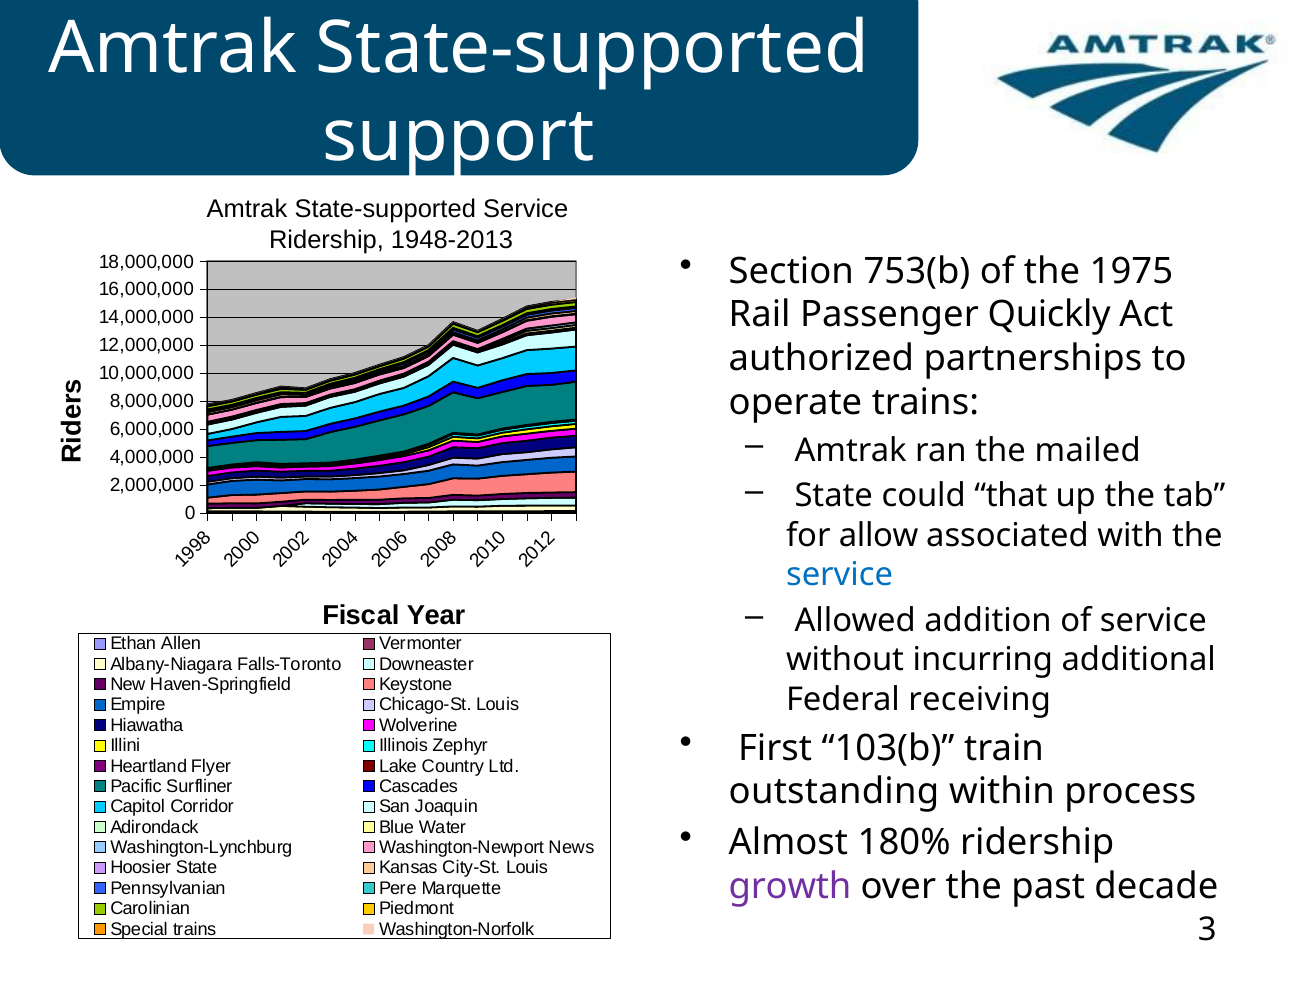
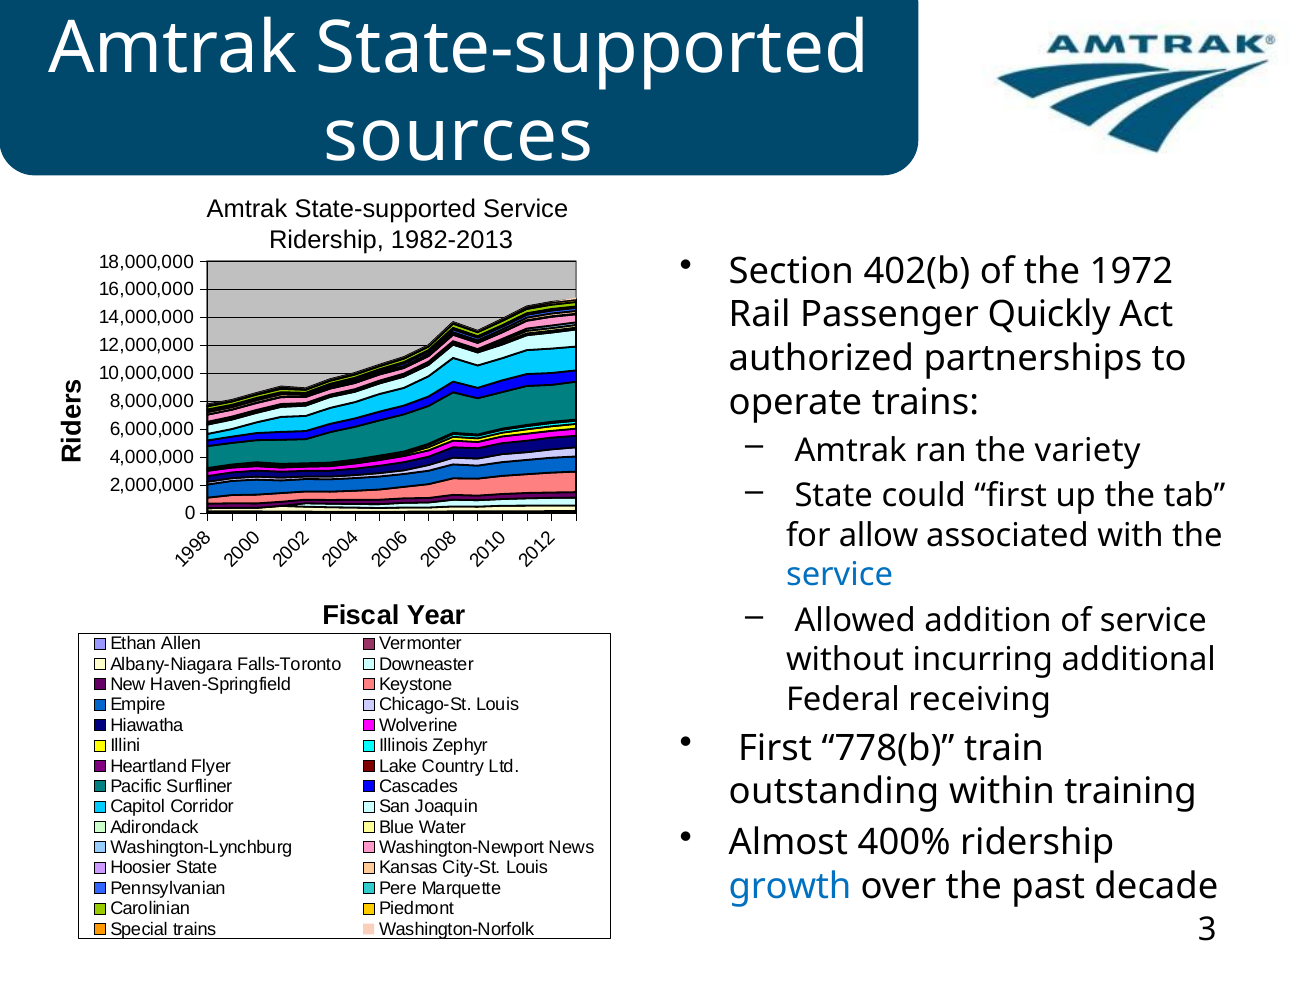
support: support -> sources (458, 136)
1948-2013: 1948-2013 -> 1982-2013 (452, 240)
753(b: 753(b -> 402(b (917, 271)
1975: 1975 -> 1972 (1131, 271)
mailed: mailed -> variety (1088, 450)
could that: that -> first (1011, 496)
103(b: 103(b -> 778(b (888, 748)
process: process -> training (1131, 792)
180%: 180% -> 400% (904, 843)
growth colour: purple -> blue (790, 887)
